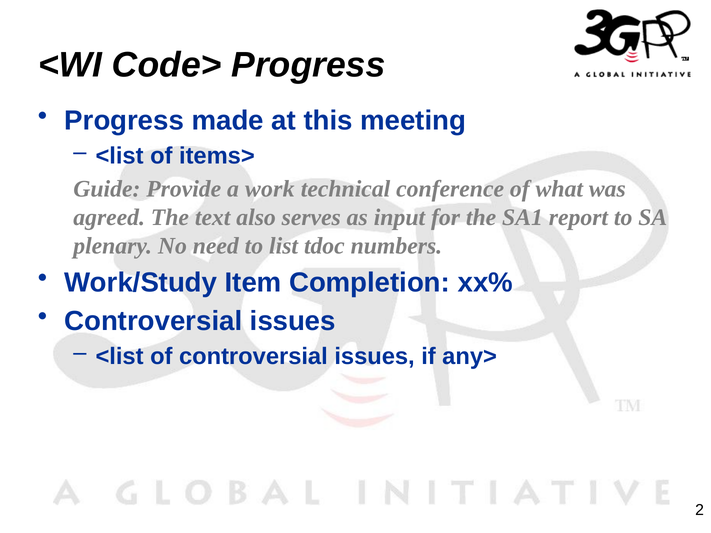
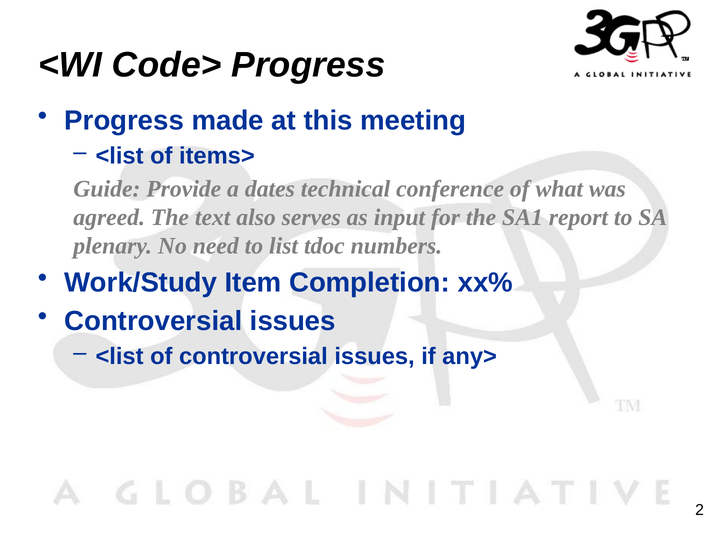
work: work -> dates (270, 189)
